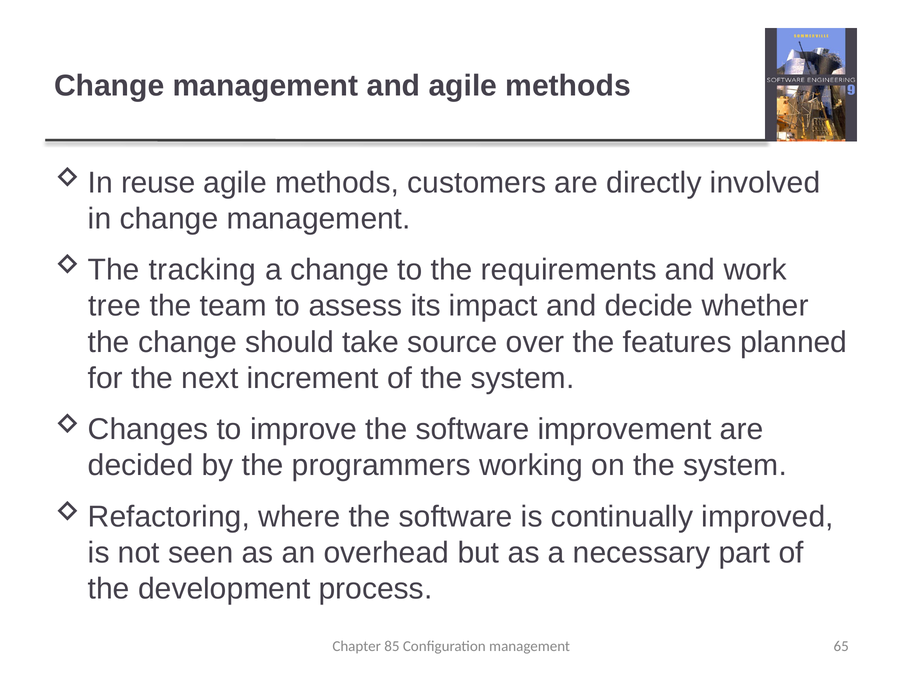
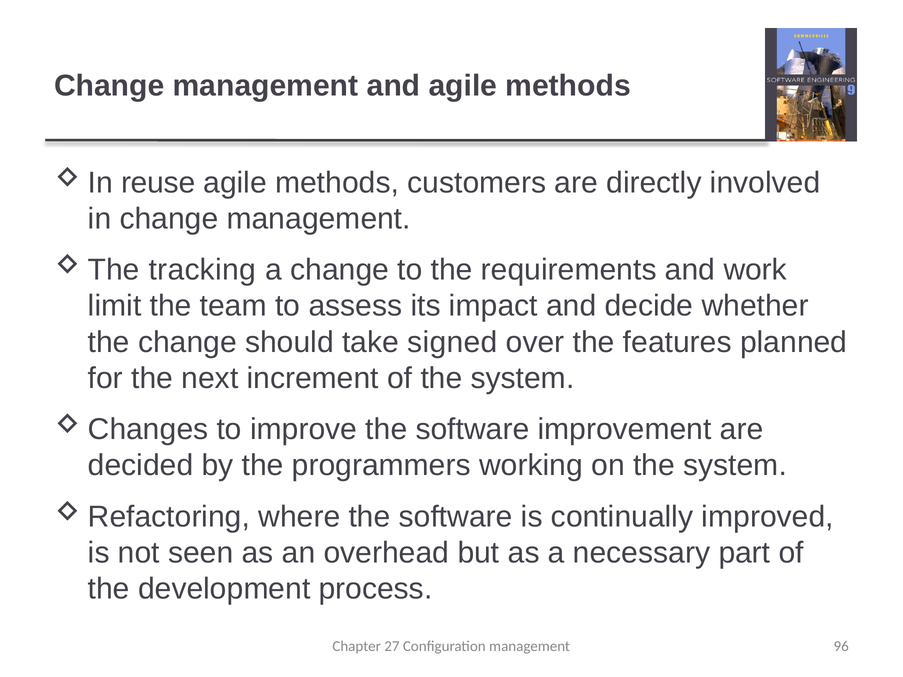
tree: tree -> limit (115, 306)
source: source -> signed (452, 342)
85: 85 -> 27 (392, 647)
65: 65 -> 96 (841, 647)
